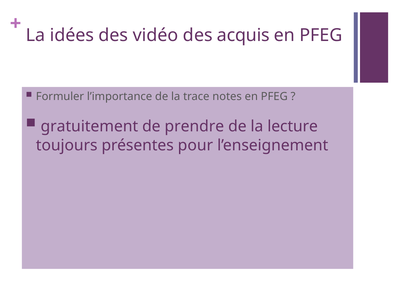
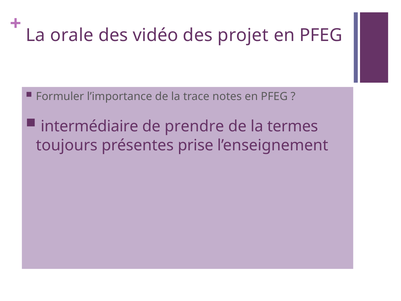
idées: idées -> orale (72, 35)
acquis: acquis -> projet (243, 35)
gratuitement: gratuitement -> intermédiaire (89, 126)
lecture: lecture -> termes (293, 126)
pour: pour -> prise (196, 145)
